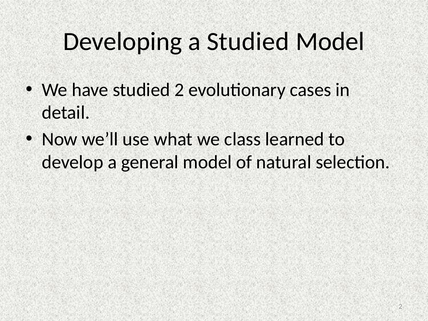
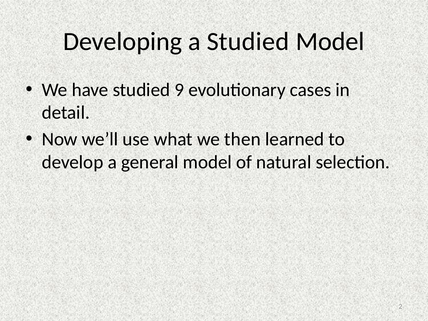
studied 2: 2 -> 9 (179, 90)
class: class -> then (242, 139)
